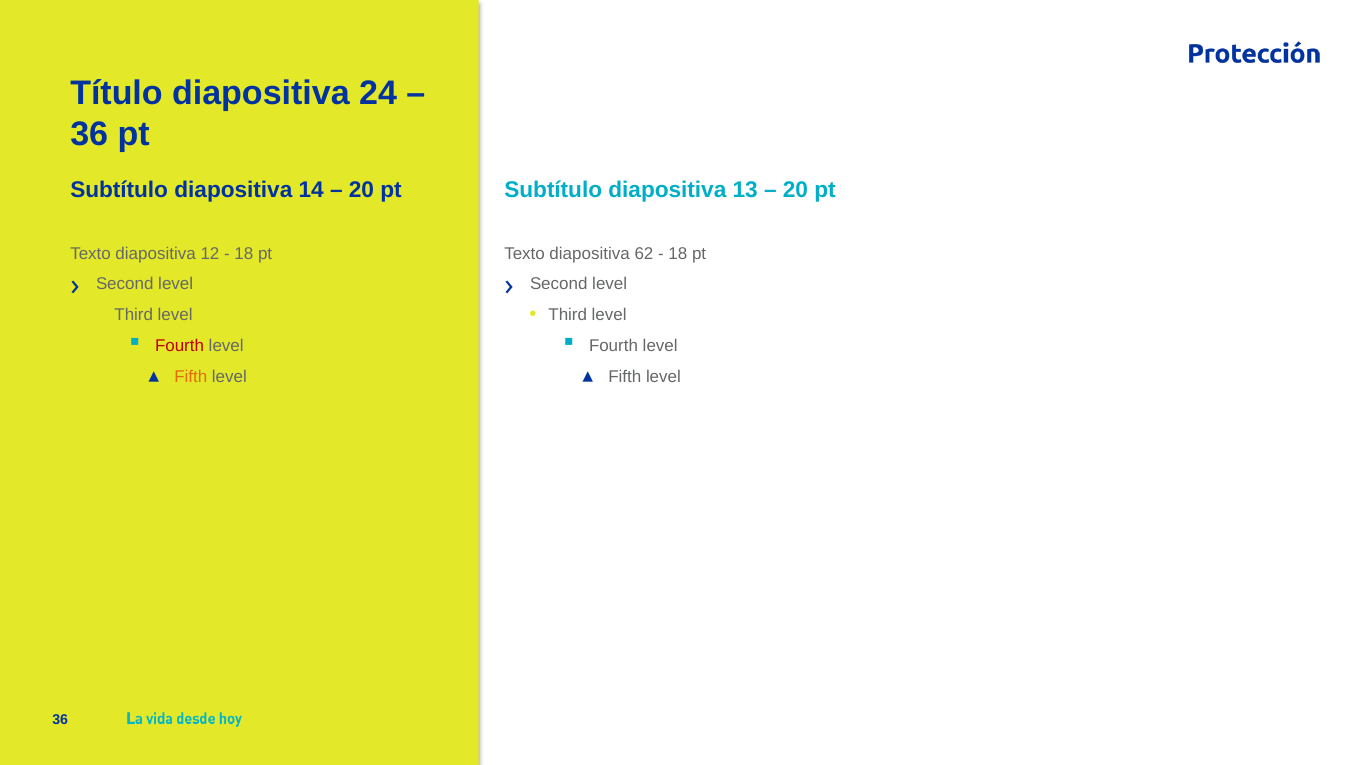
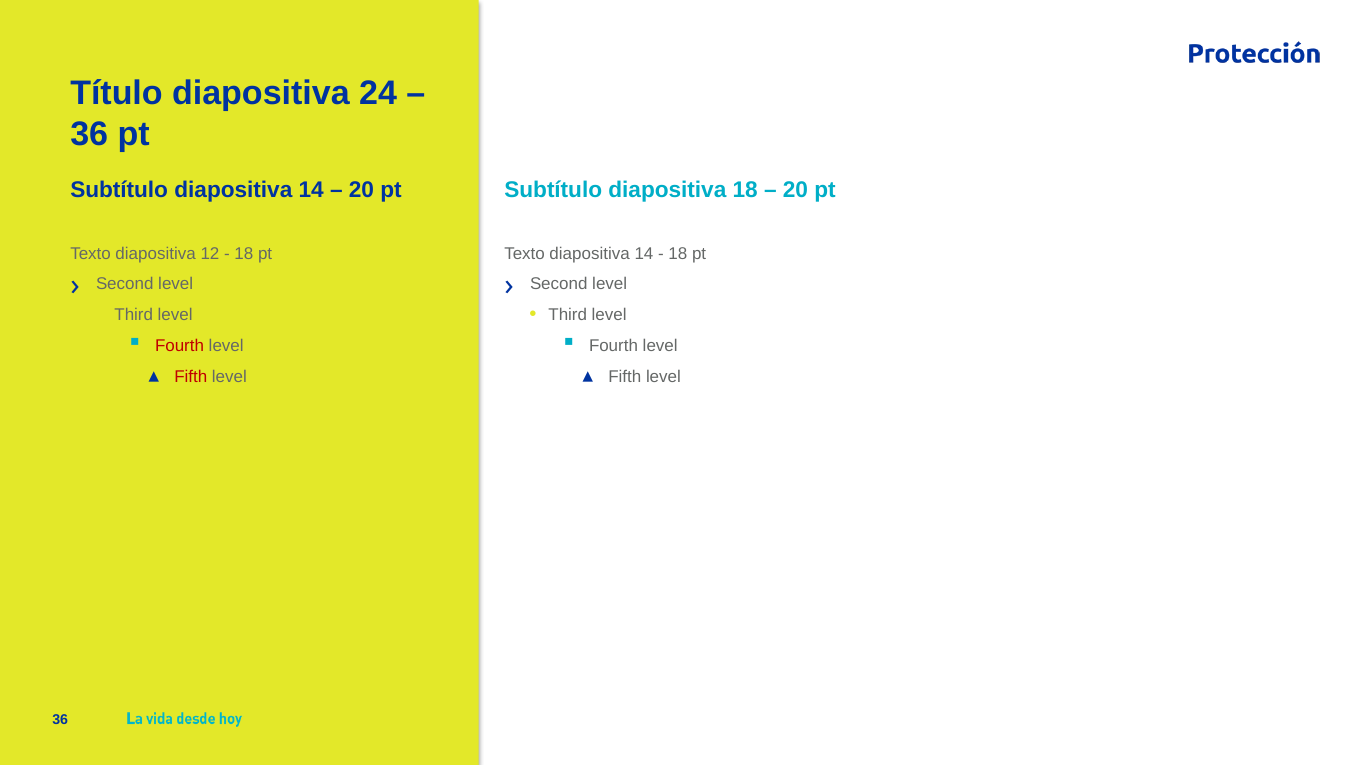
diapositiva 13: 13 -> 18 (745, 190)
Texto diapositiva 62: 62 -> 14 (644, 254)
Fifth colour: orange -> red (191, 377)
